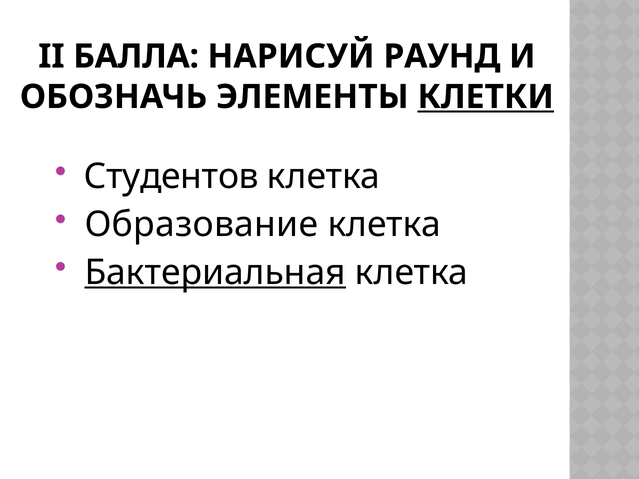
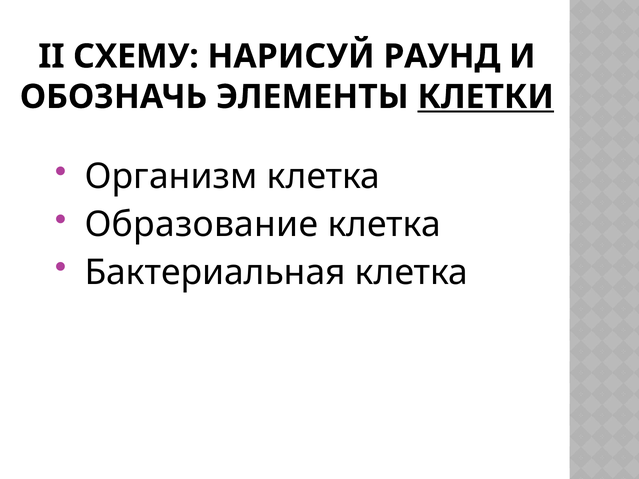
БАЛЛА: БАЛЛА -> СХЕМУ (136, 56)
Студентов: Студентов -> Организм (171, 177)
Бактериальная underline: present -> none (215, 272)
